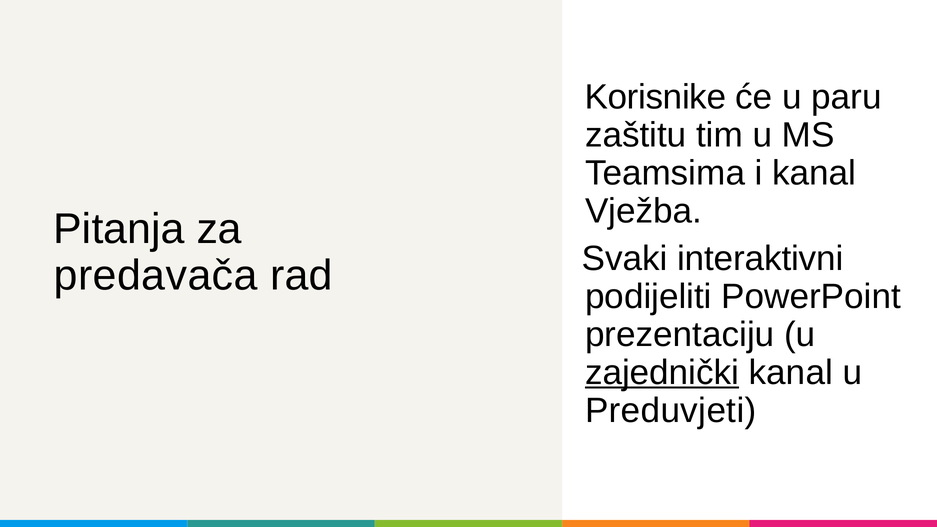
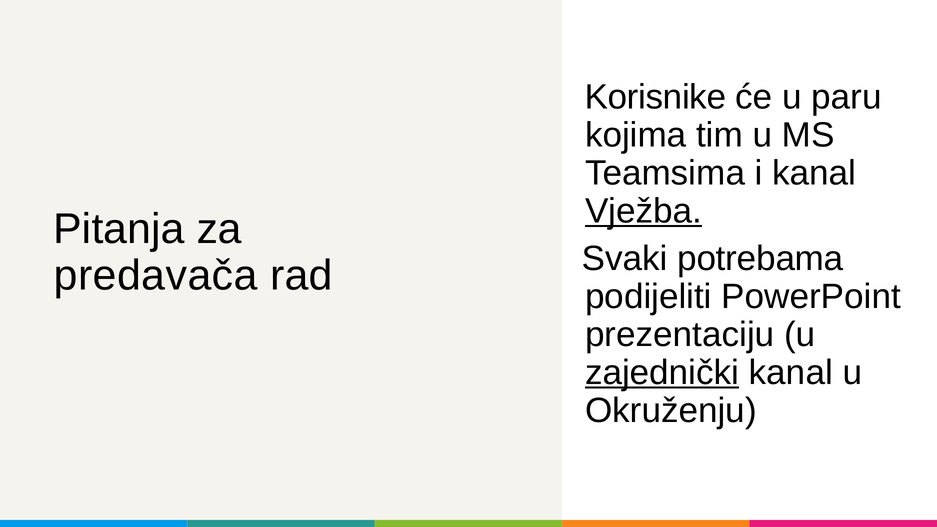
zaštitu: zaštitu -> kojima (636, 135)
Vježba underline: none -> present (644, 211)
interaktivni: interaktivni -> potrebama (760, 259)
Preduvjeti: Preduvjeti -> Okruženju (671, 410)
